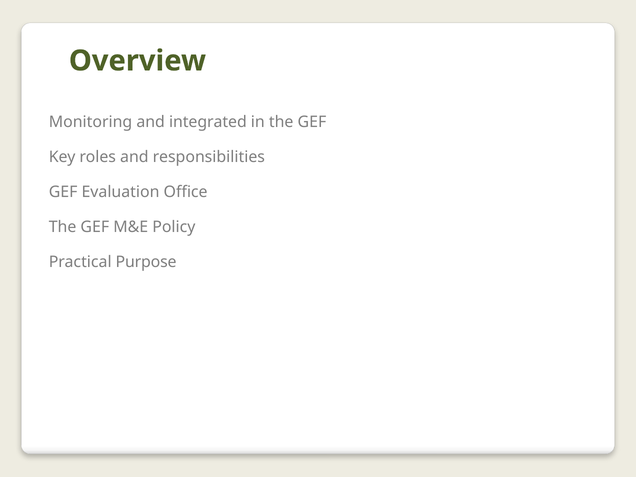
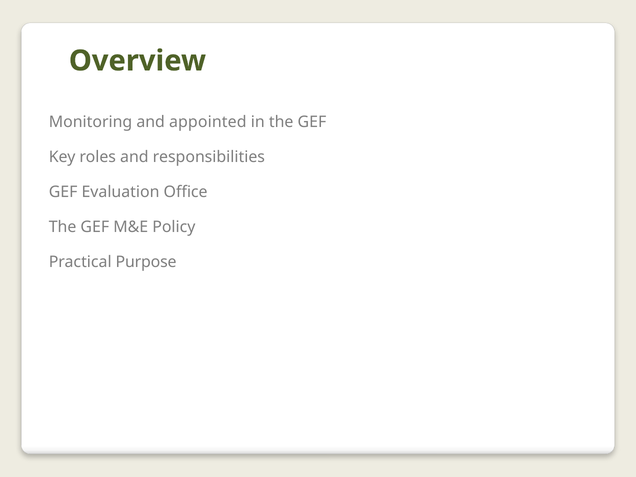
integrated: integrated -> appointed (208, 122)
